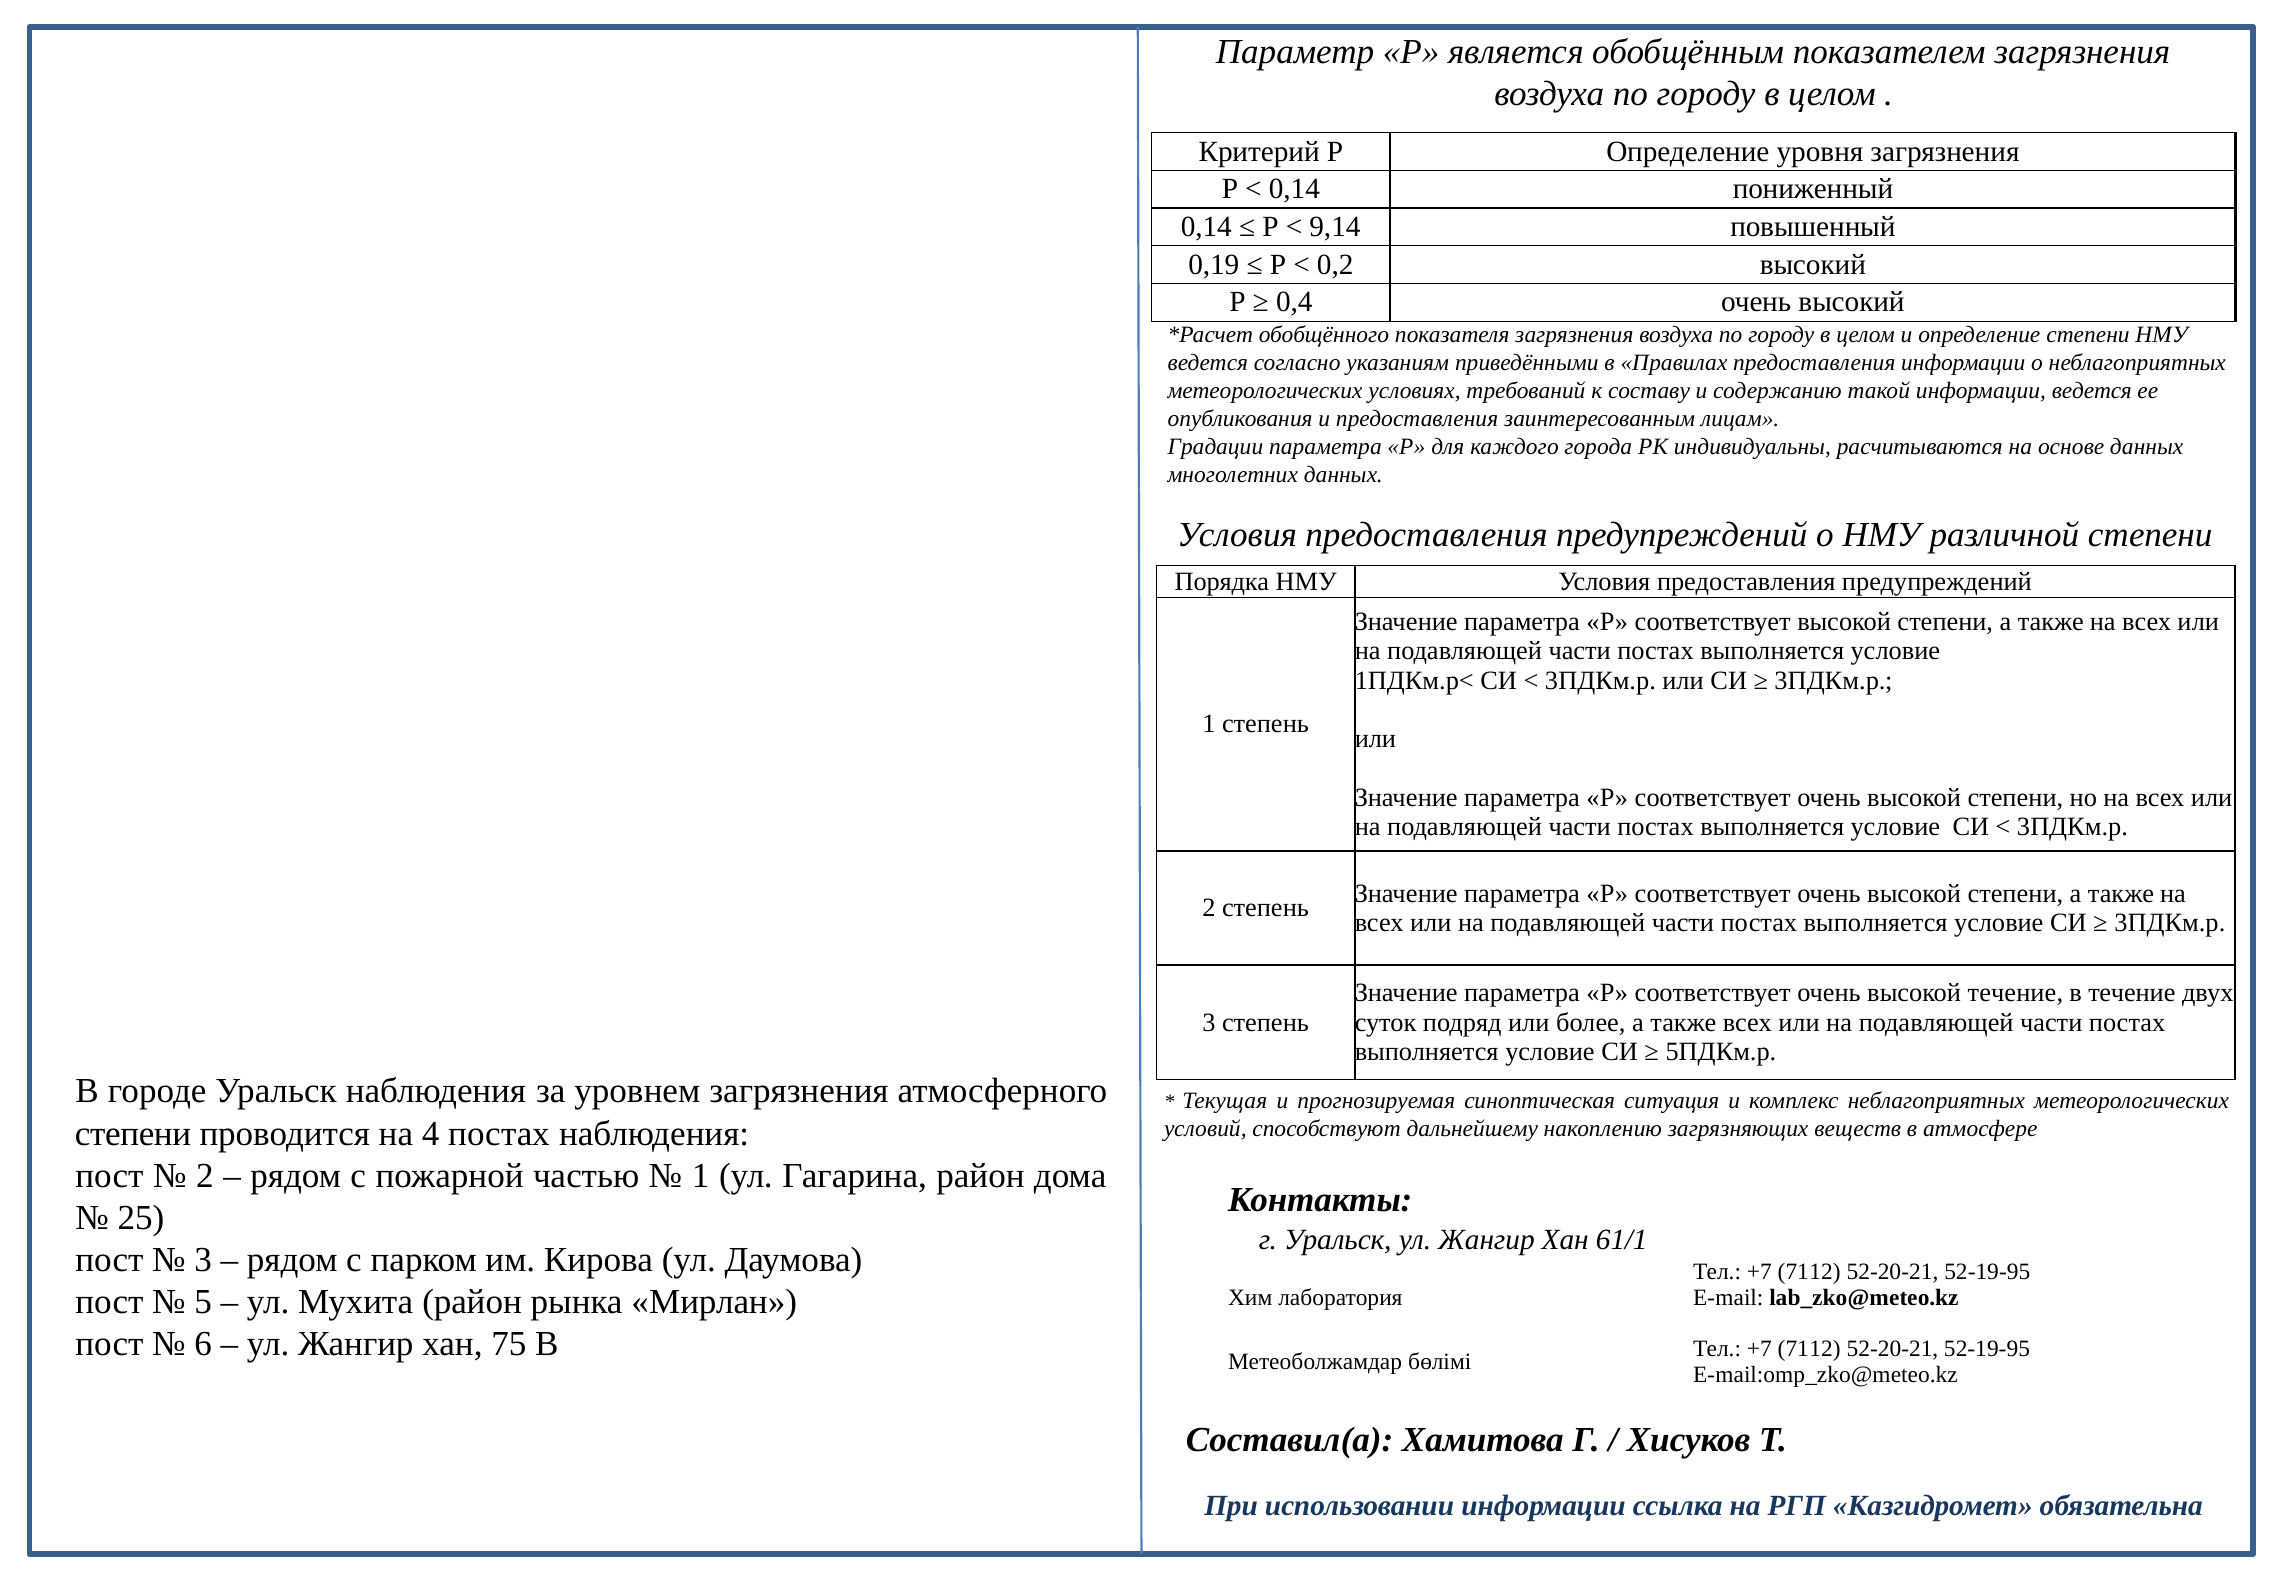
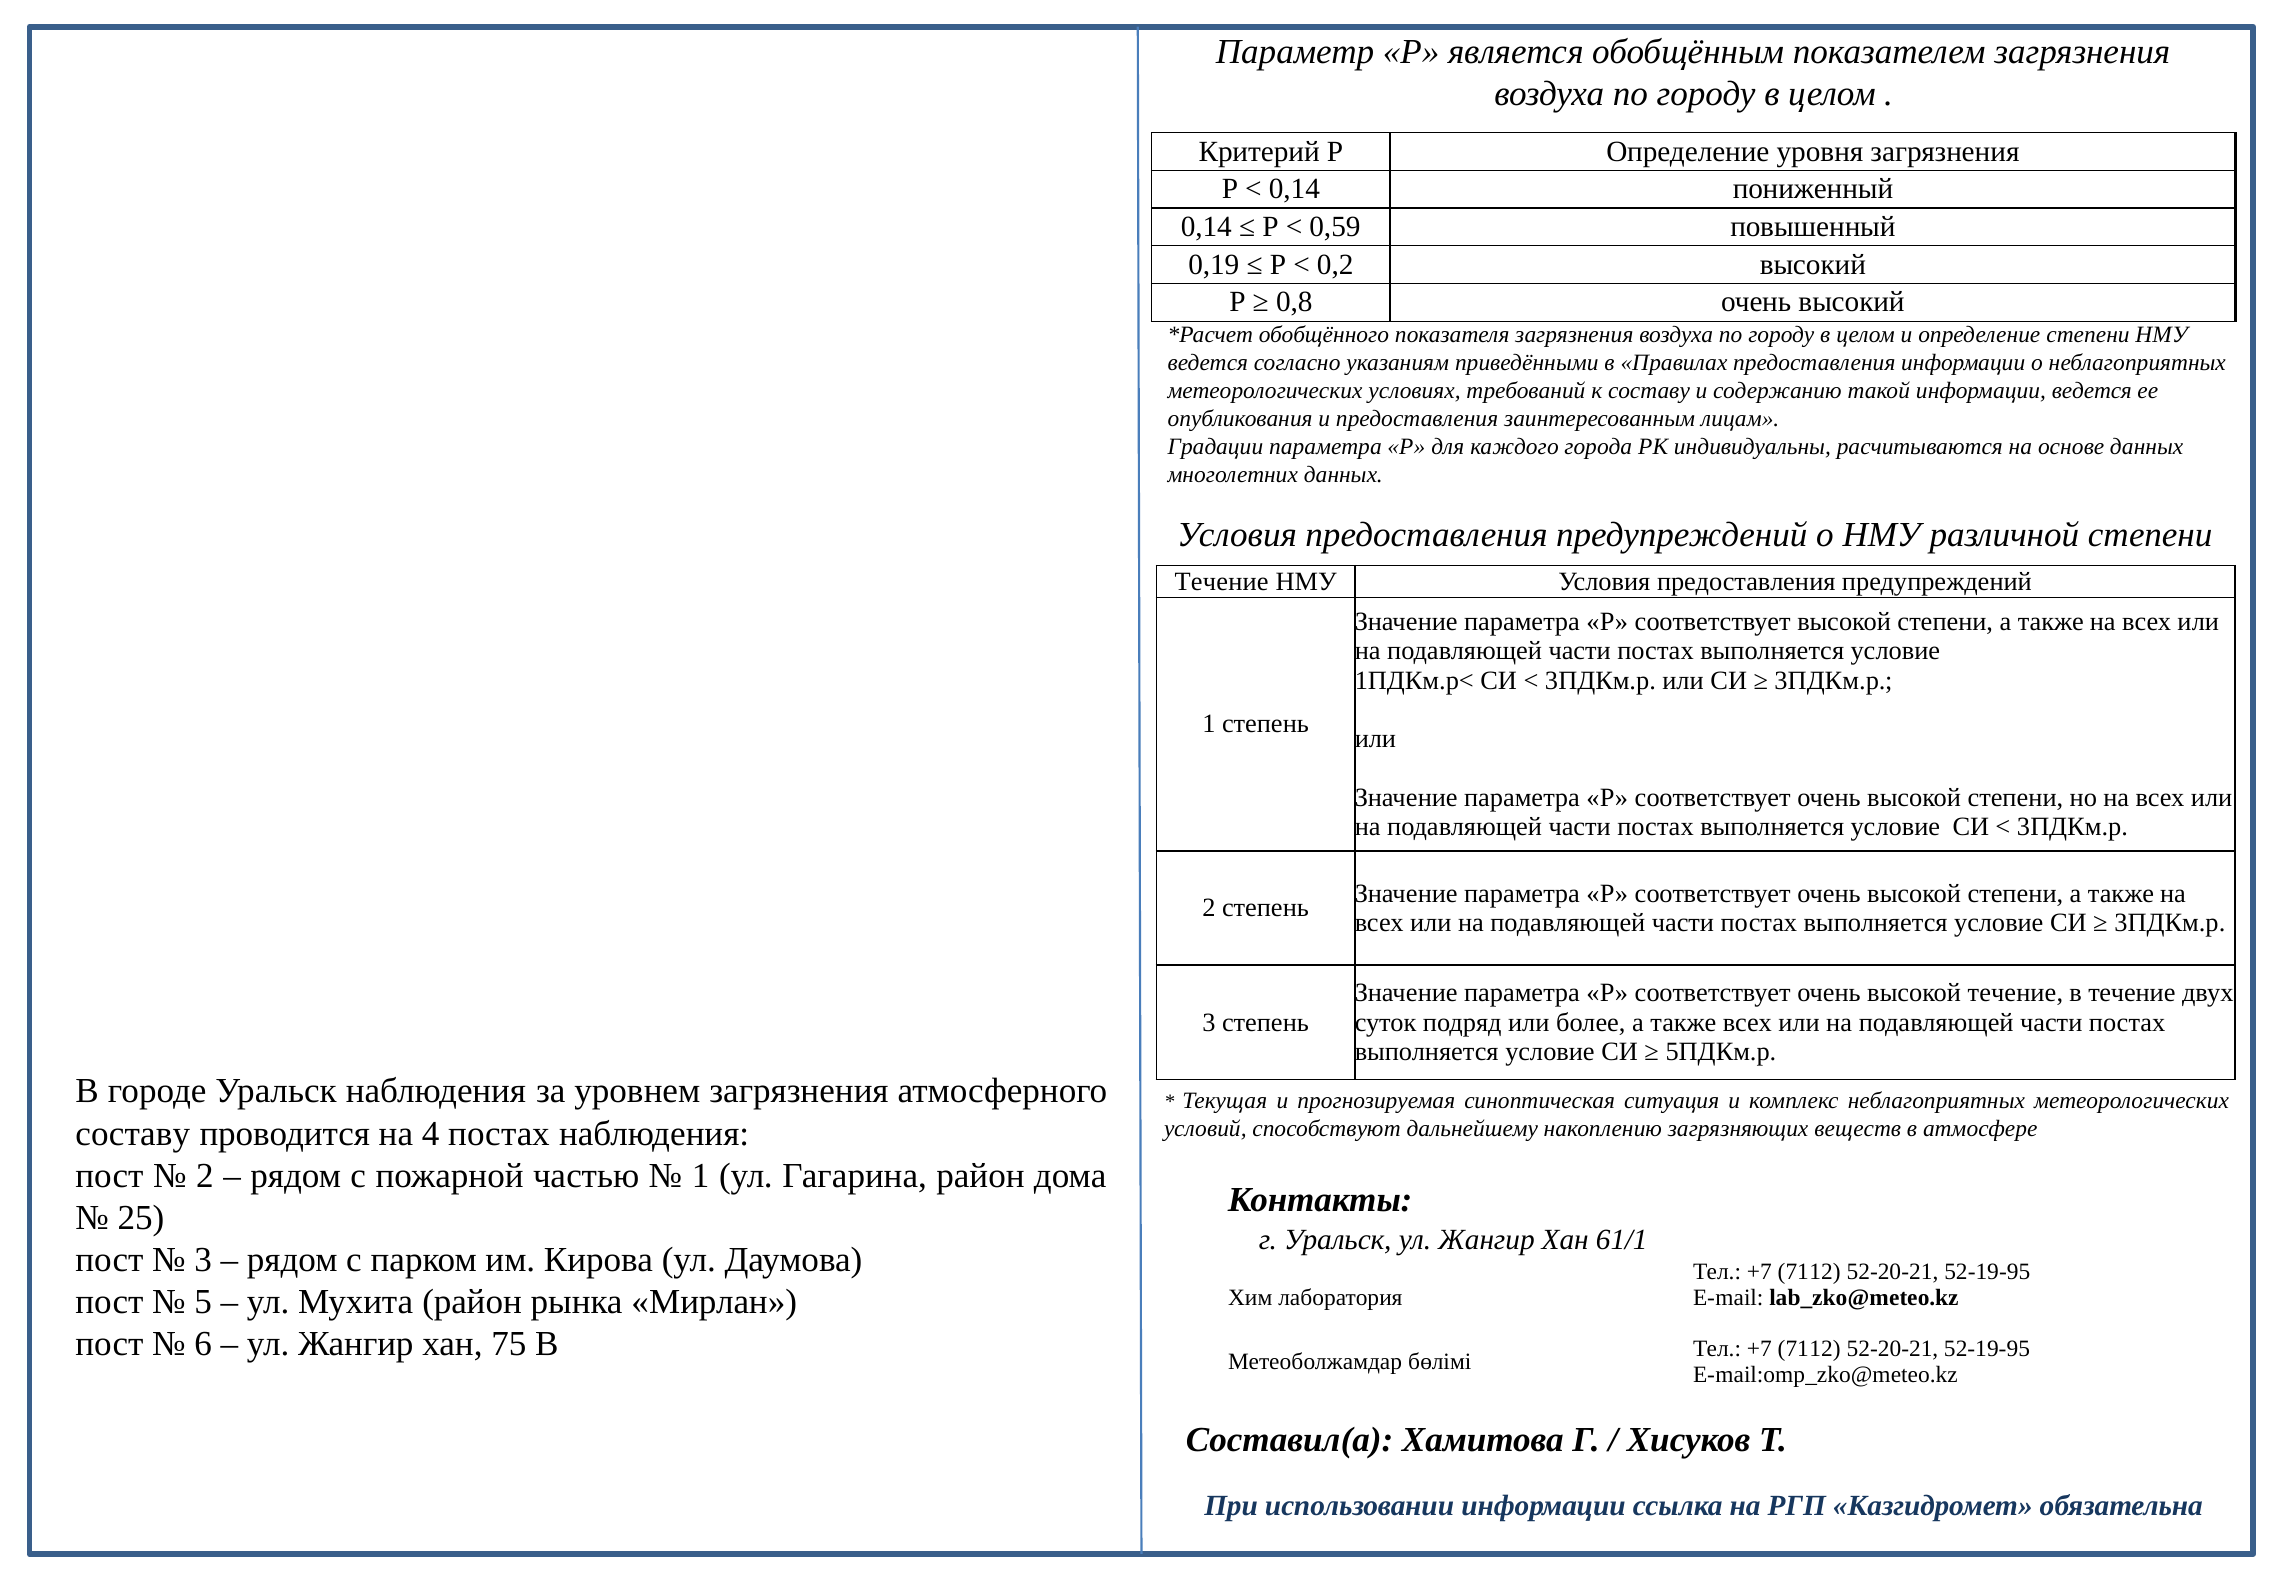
9,14: 9,14 -> 0,59 (1335, 227)
0,4: 0,4 -> 0,8 (1294, 302)
Порядка: Порядка -> Течение (1222, 581)
степени: степени -> составу (133, 1133)
